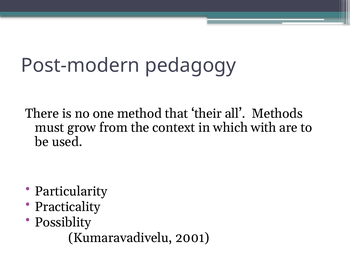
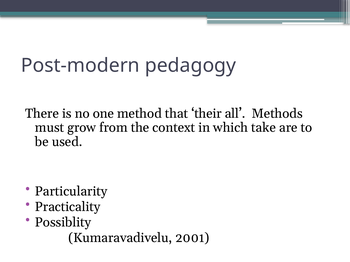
with: with -> take (263, 128)
